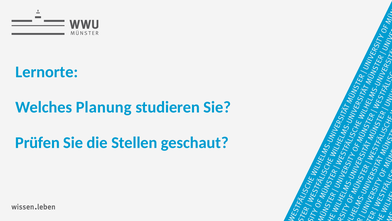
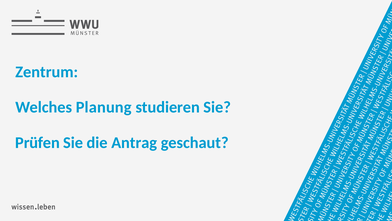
Lernorte: Lernorte -> Zentrum (47, 72)
Stellen: Stellen -> Antrag (134, 142)
